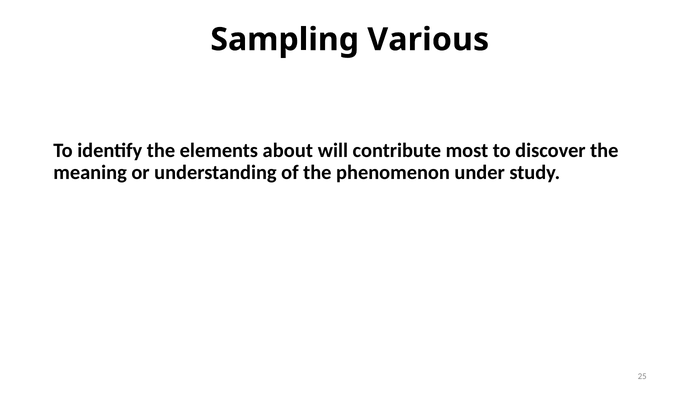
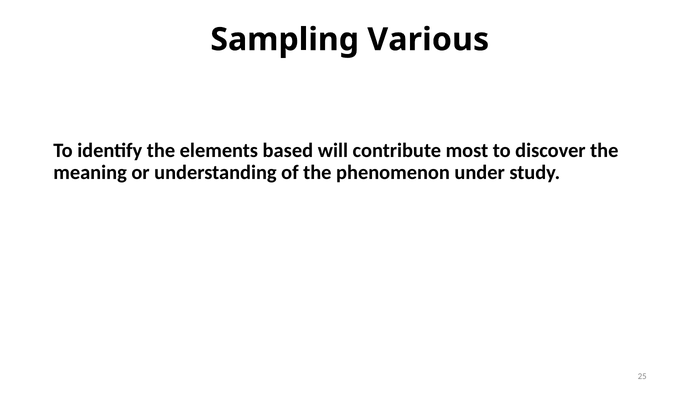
about: about -> based (288, 150)
